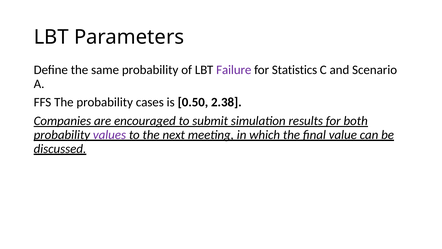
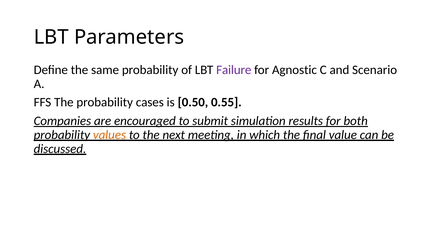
Statistics: Statistics -> Agnostic (294, 70)
2.38: 2.38 -> 0.55 (226, 102)
values colour: purple -> orange (109, 135)
